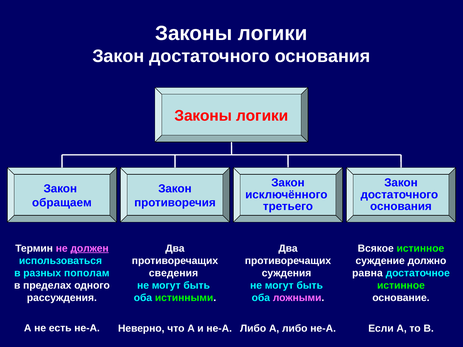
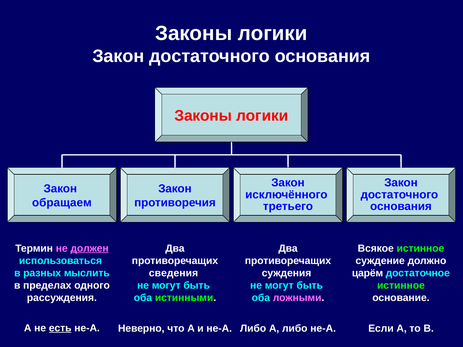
пополам: пополам -> мыслить (87, 273)
равна: равна -> царём (368, 273)
есть underline: none -> present (60, 328)
